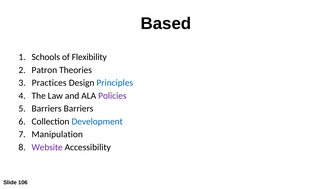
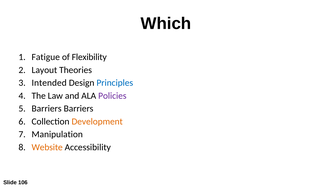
Based: Based -> Which (166, 24)
Schools: Schools -> Fatigue (46, 57)
Patron: Patron -> Layout (44, 70)
Practices: Practices -> Intended (49, 83)
Development colour: blue -> orange (97, 121)
Website colour: purple -> orange (47, 147)
